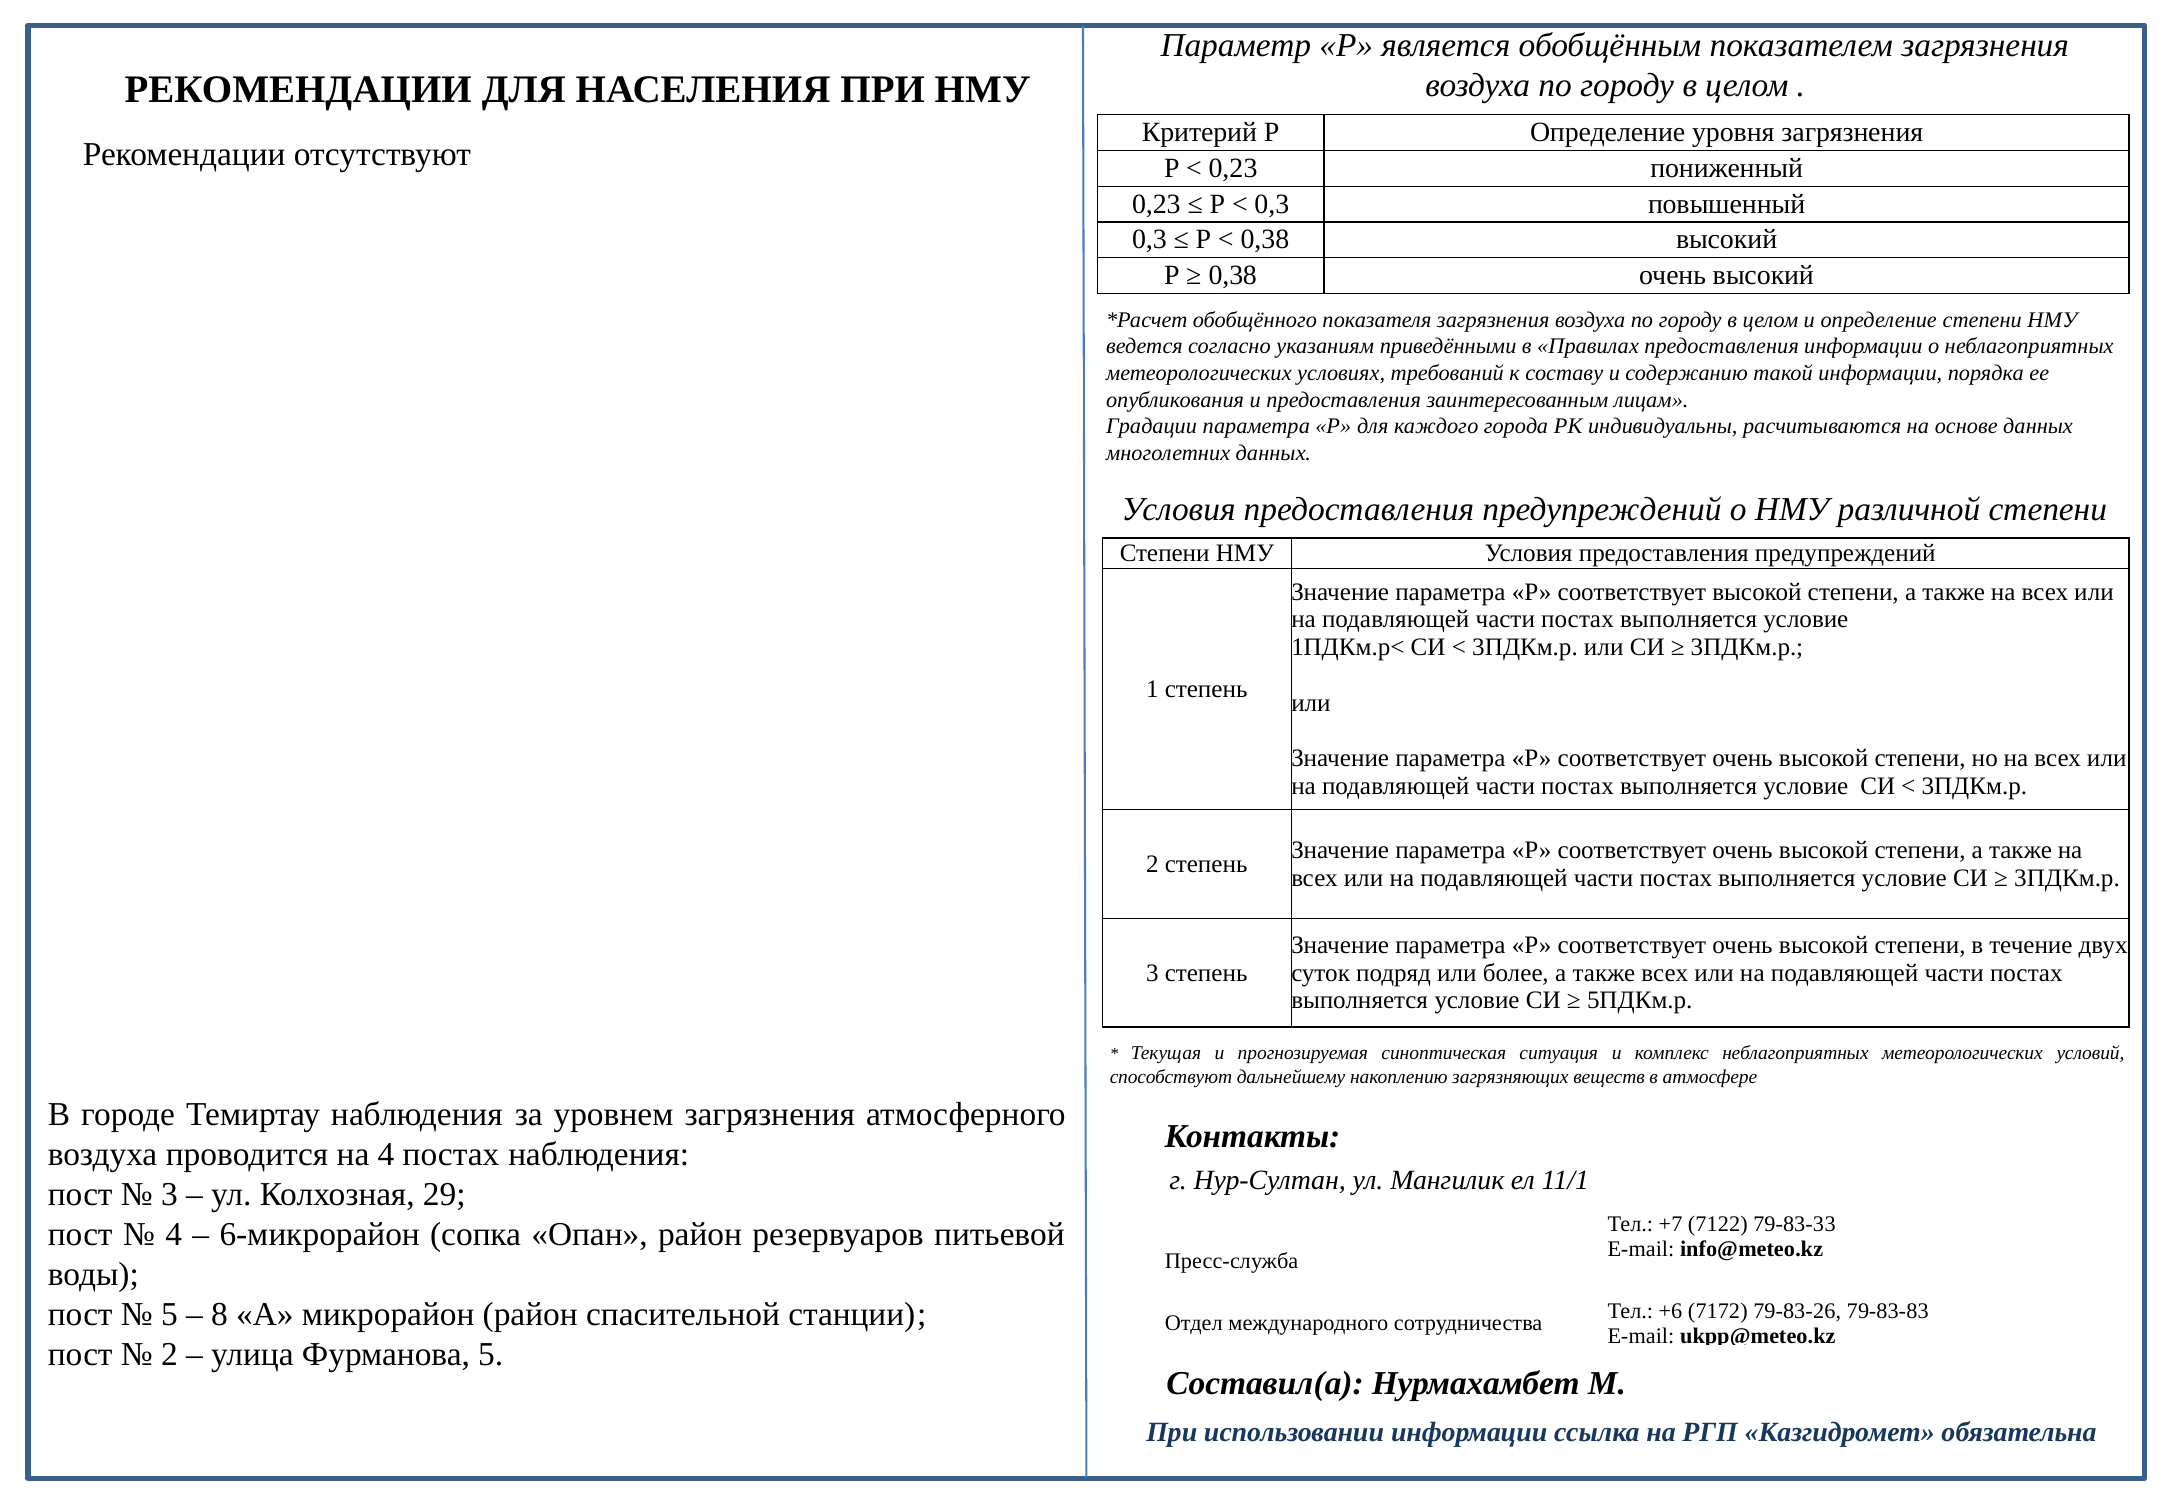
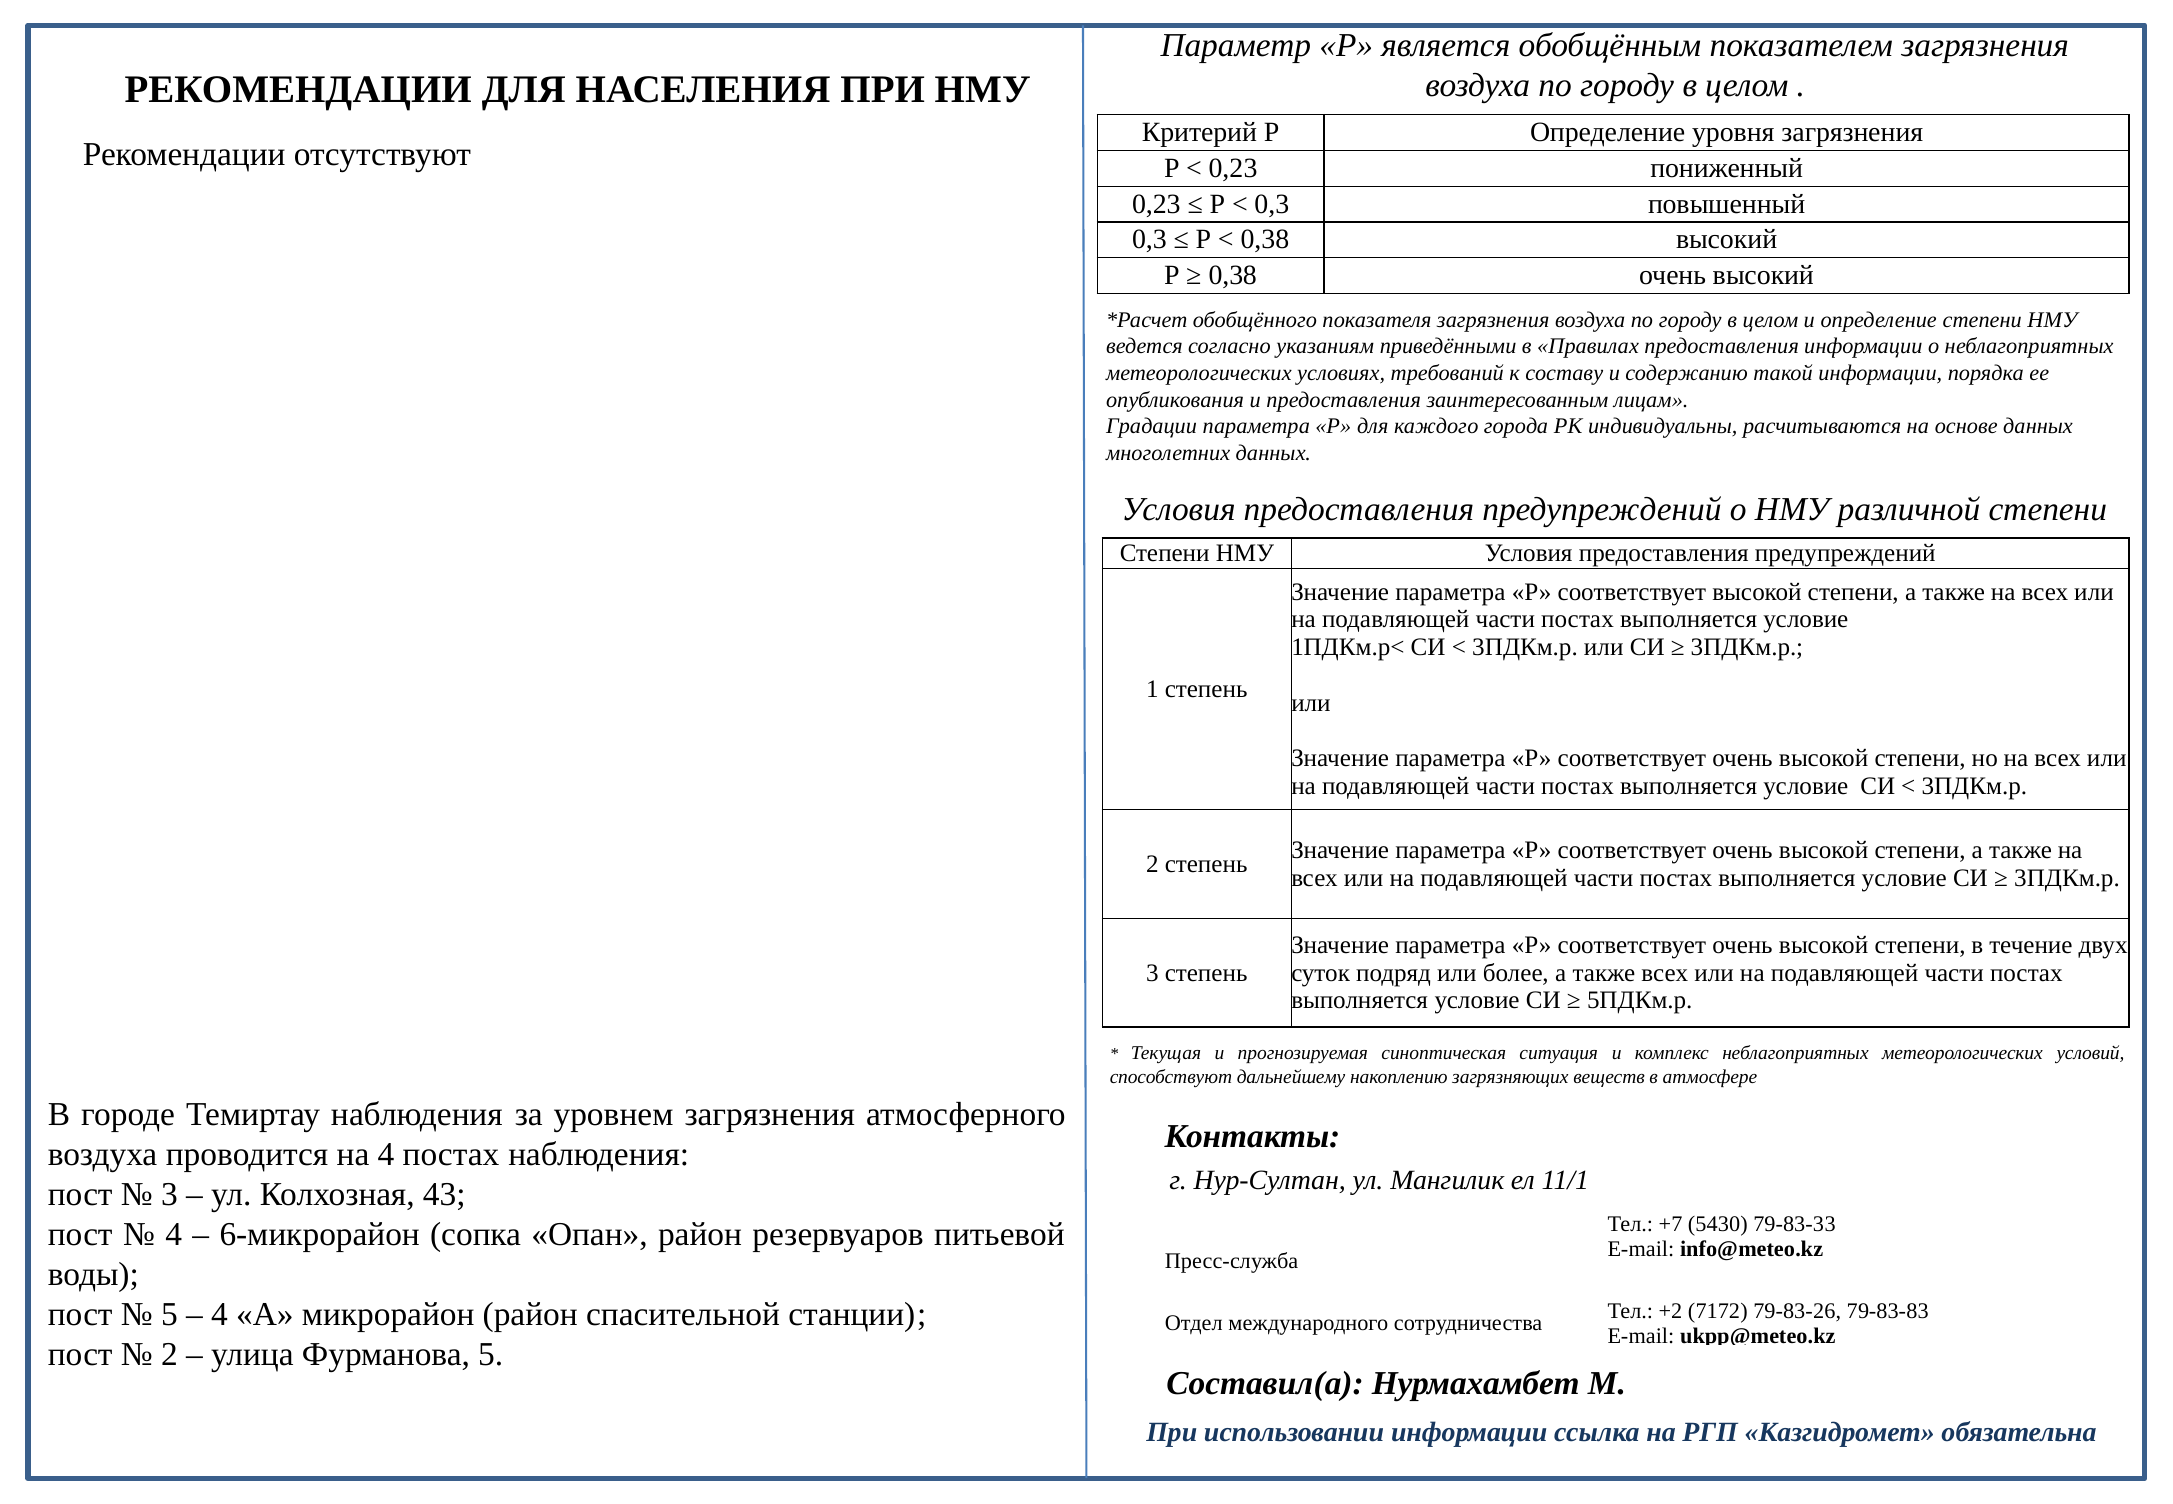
29: 29 -> 43 (444, 1195)
7122: 7122 -> 5430 (1718, 1224)
8: 8 -> 4 (219, 1315)
+6: +6 -> +2 (1670, 1311)
